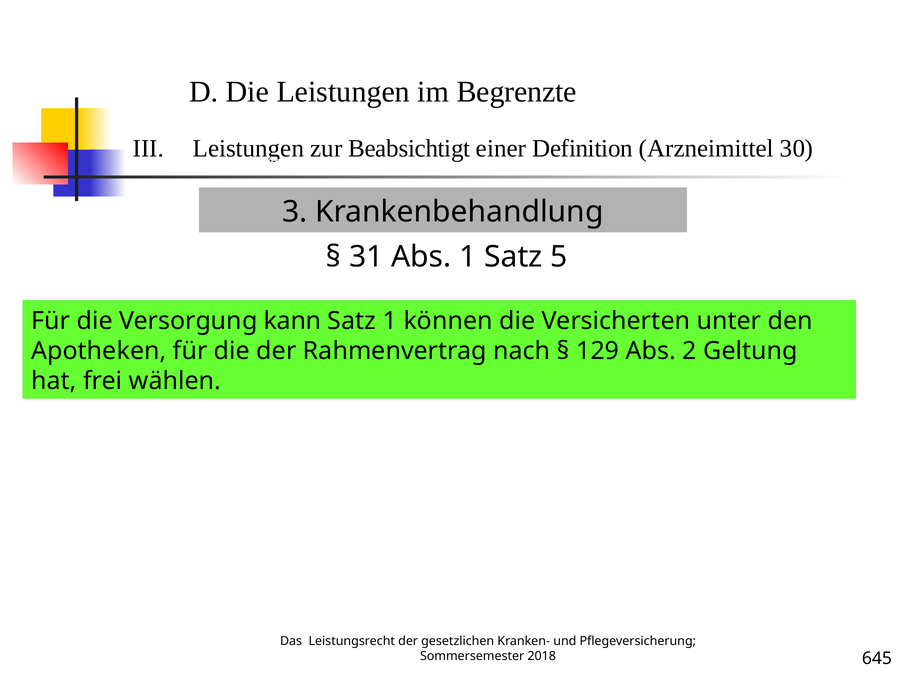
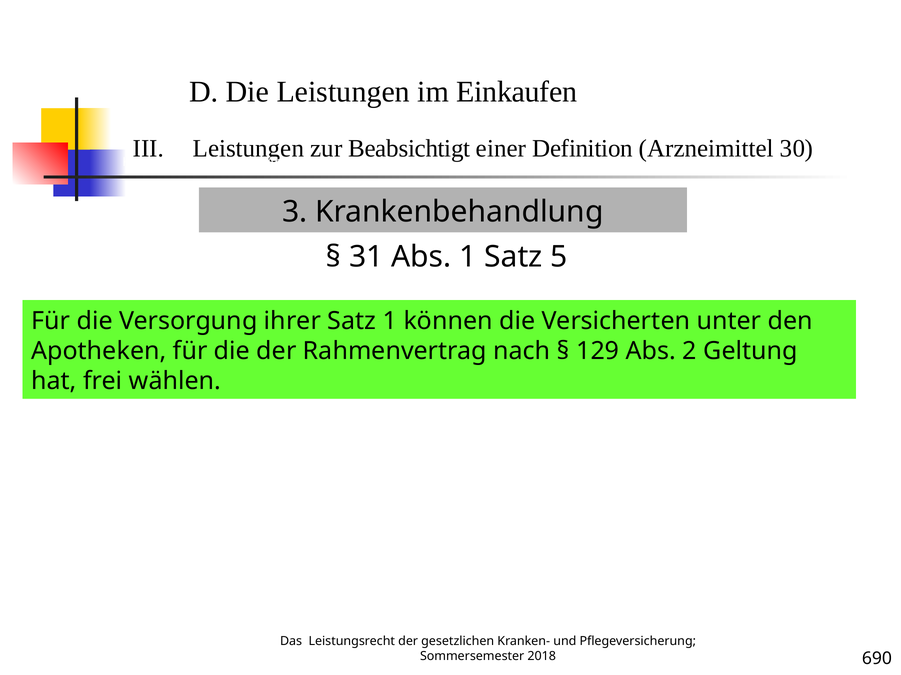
Begrenzte: Begrenzte -> Einkaufen (517, 92)
kann: kann -> ihrer (292, 322)
645: 645 -> 690 (877, 659)
